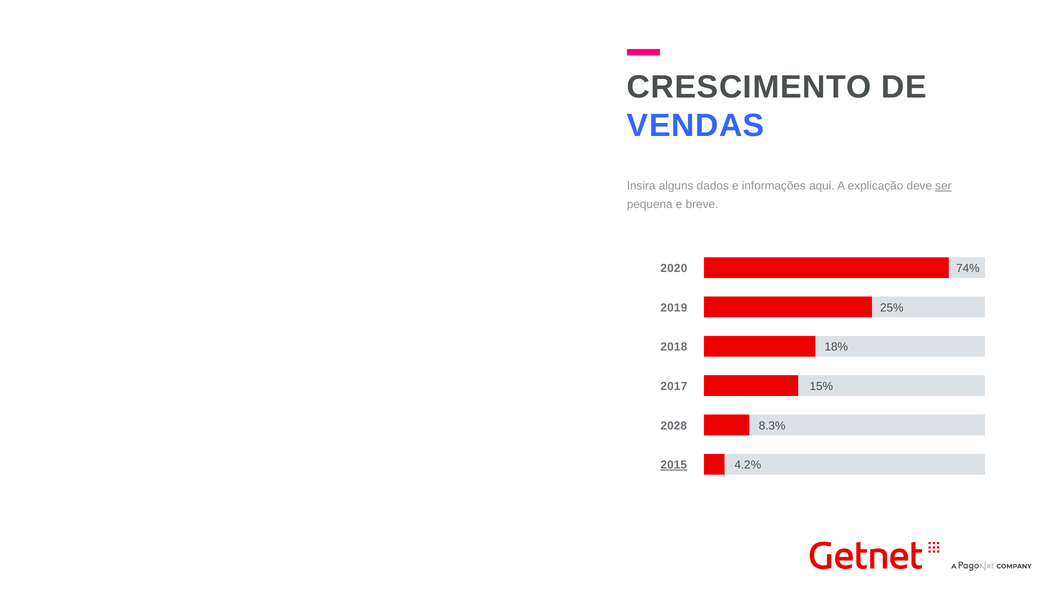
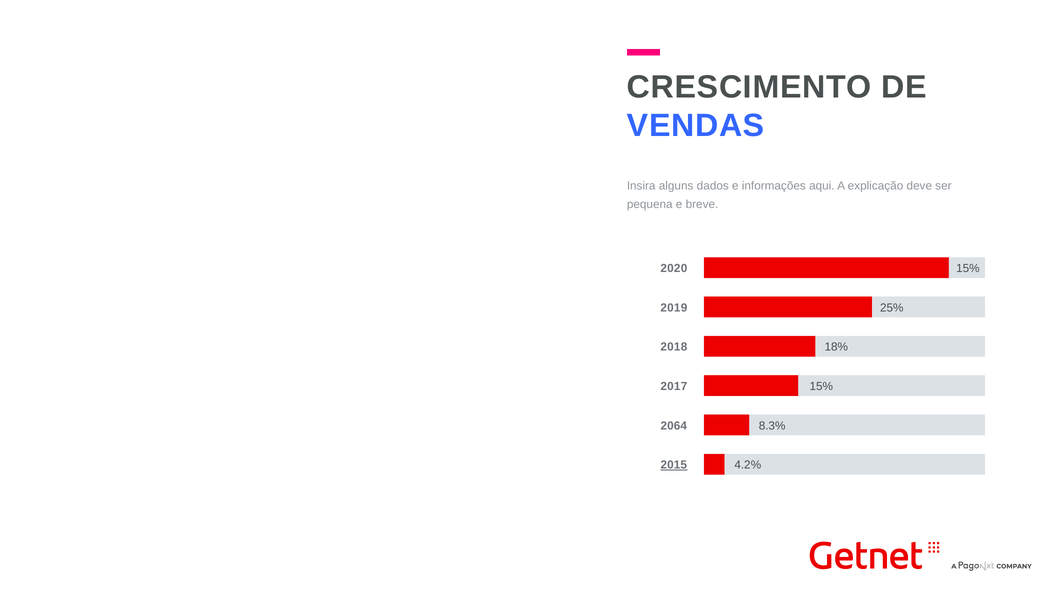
ser underline: present -> none (943, 186)
2020 74%: 74% -> 15% (968, 269)
2028: 2028 -> 2064 (674, 426)
